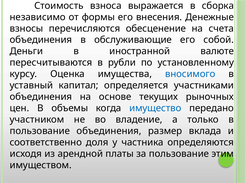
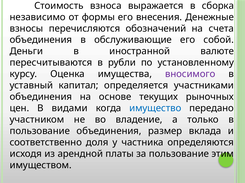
обесценение: обесценение -> обозначений (156, 29)
вносимого colour: blue -> purple (190, 74)
объемы: объемы -> видами (70, 109)
